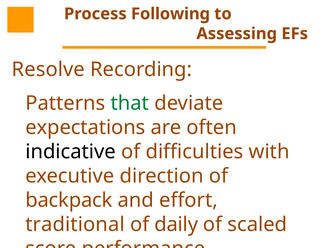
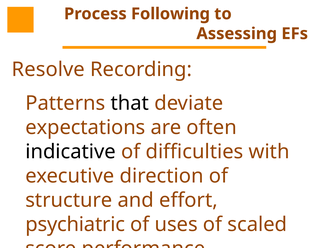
that colour: green -> black (130, 103)
backpack: backpack -> structure (69, 200)
traditional: traditional -> psychiatric (75, 225)
daily: daily -> uses (176, 225)
